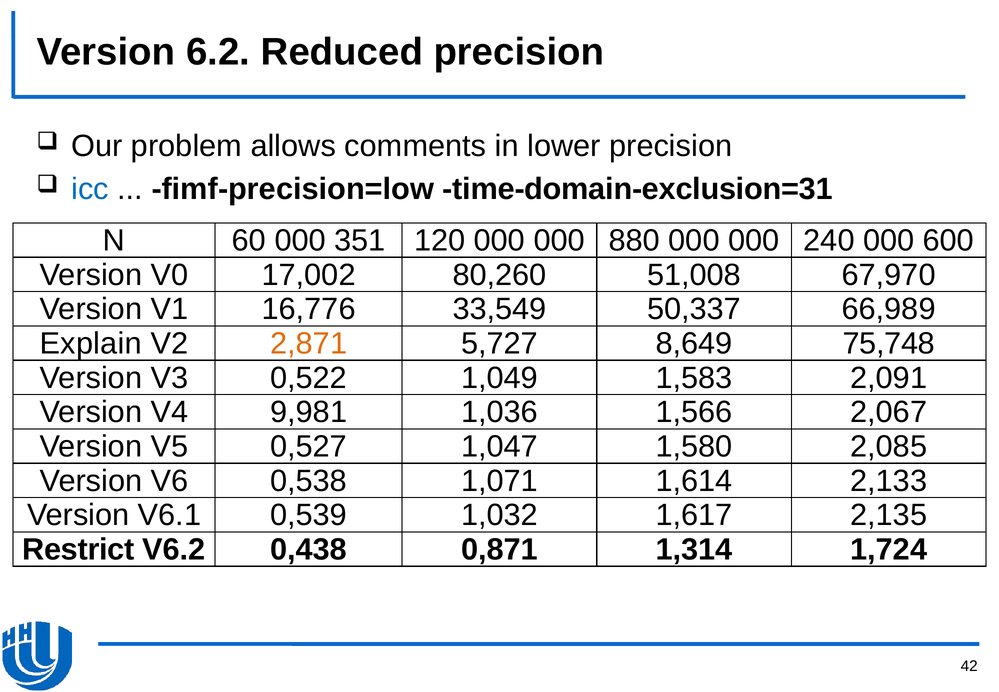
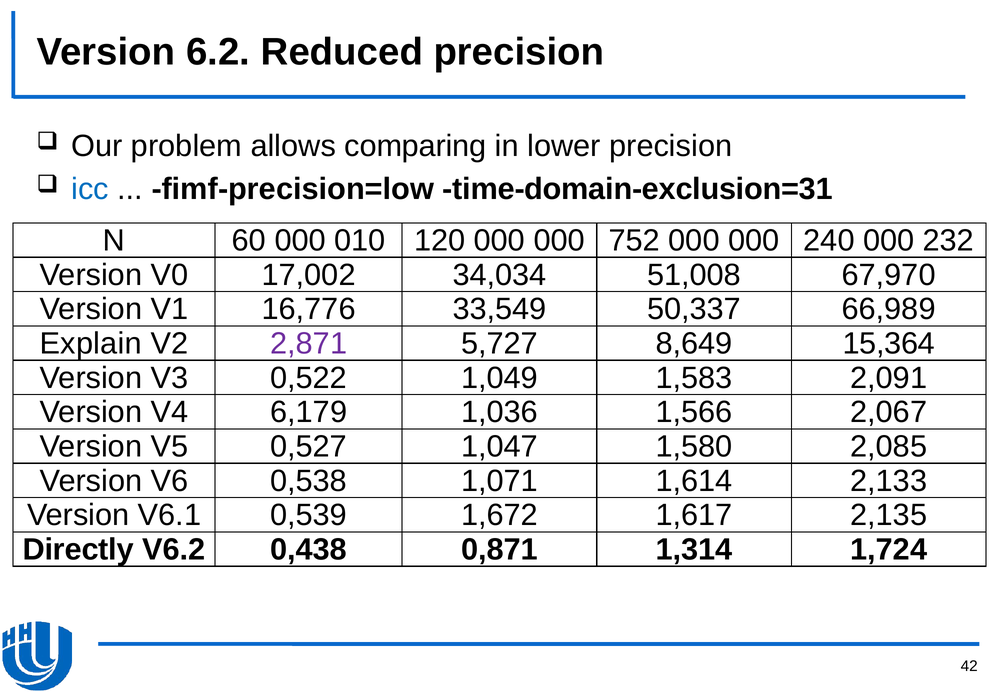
comments: comments -> comparing (415, 146)
351: 351 -> 010 (360, 241)
880: 880 -> 752 (634, 241)
600: 600 -> 232 (948, 241)
80,260: 80,260 -> 34,034 (499, 275)
2,871 colour: orange -> purple (309, 343)
75,748: 75,748 -> 15,364 (889, 343)
9,981: 9,981 -> 6,179 (309, 412)
1,032: 1,032 -> 1,672 (499, 515)
Restrict: Restrict -> Directly (78, 549)
